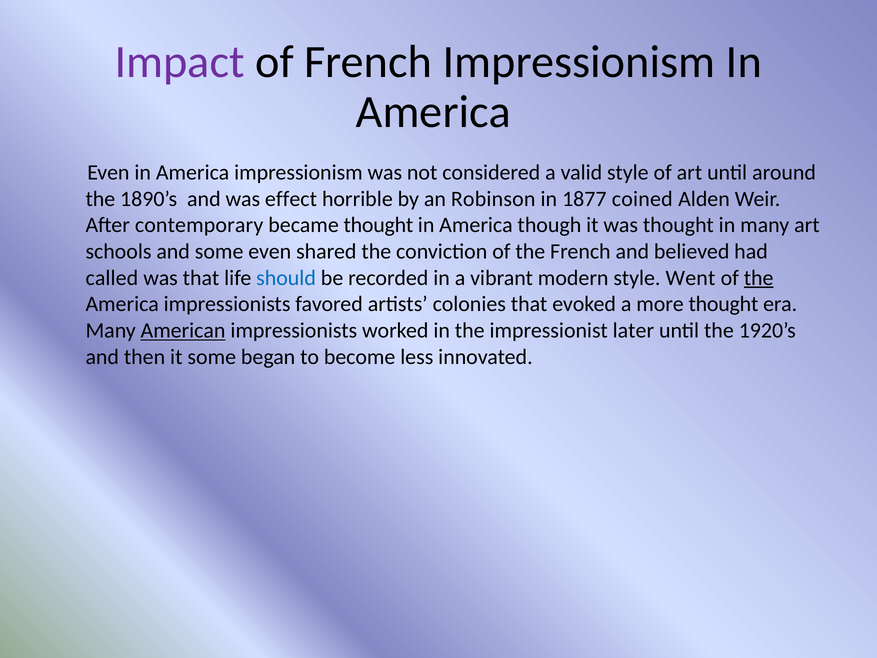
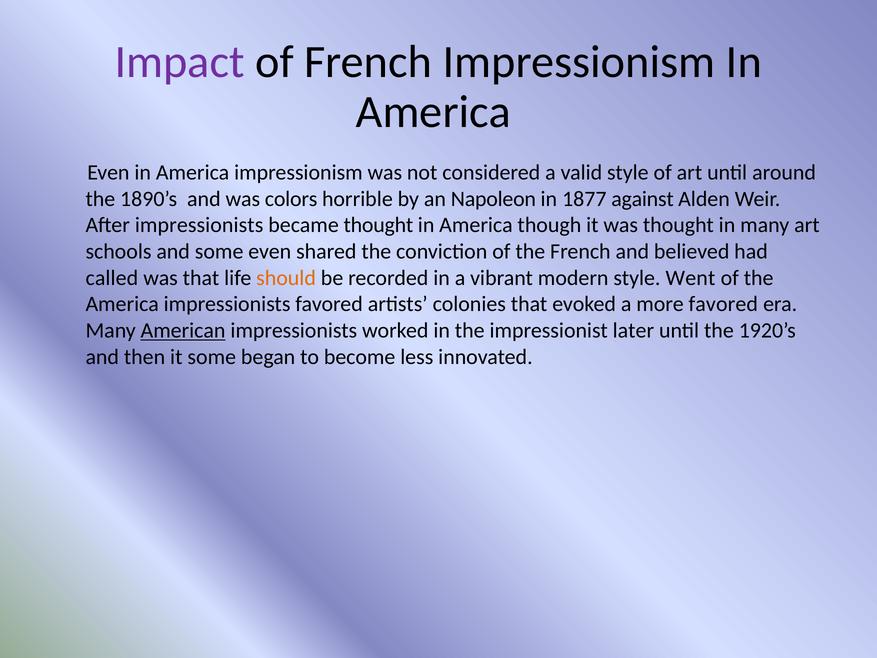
effect: effect -> colors (291, 199)
Robinson: Robinson -> Napoleon (493, 199)
coined: coined -> against (642, 199)
After contemporary: contemporary -> impressionists (199, 225)
should colour: blue -> orange (286, 278)
the underline: present -> none (759, 278)
more thought: thought -> favored (723, 304)
